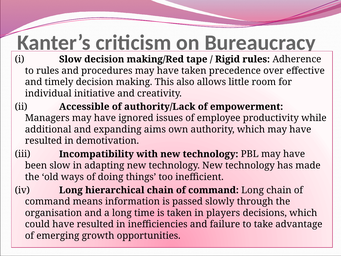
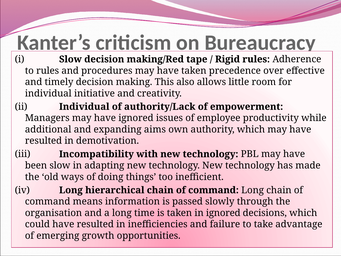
ii Accessible: Accessible -> Individual (84, 107)
in players: players -> ignored (223, 213)
